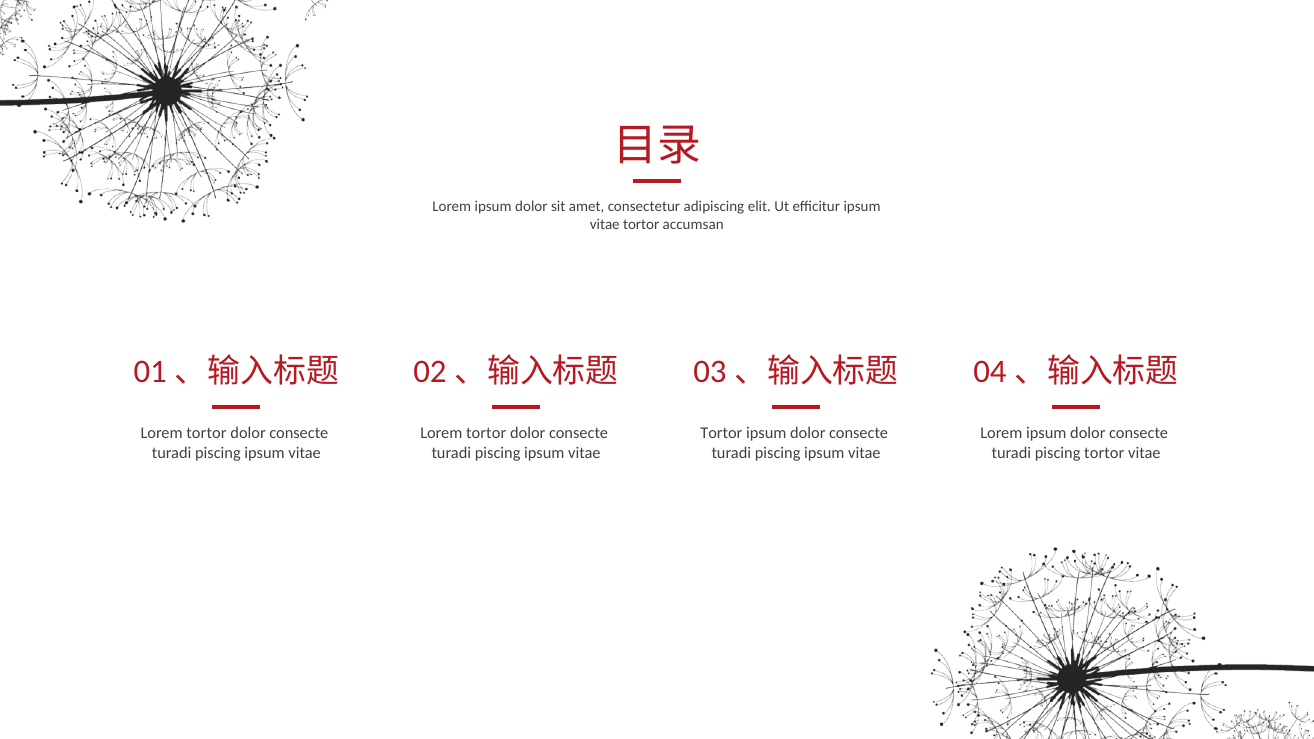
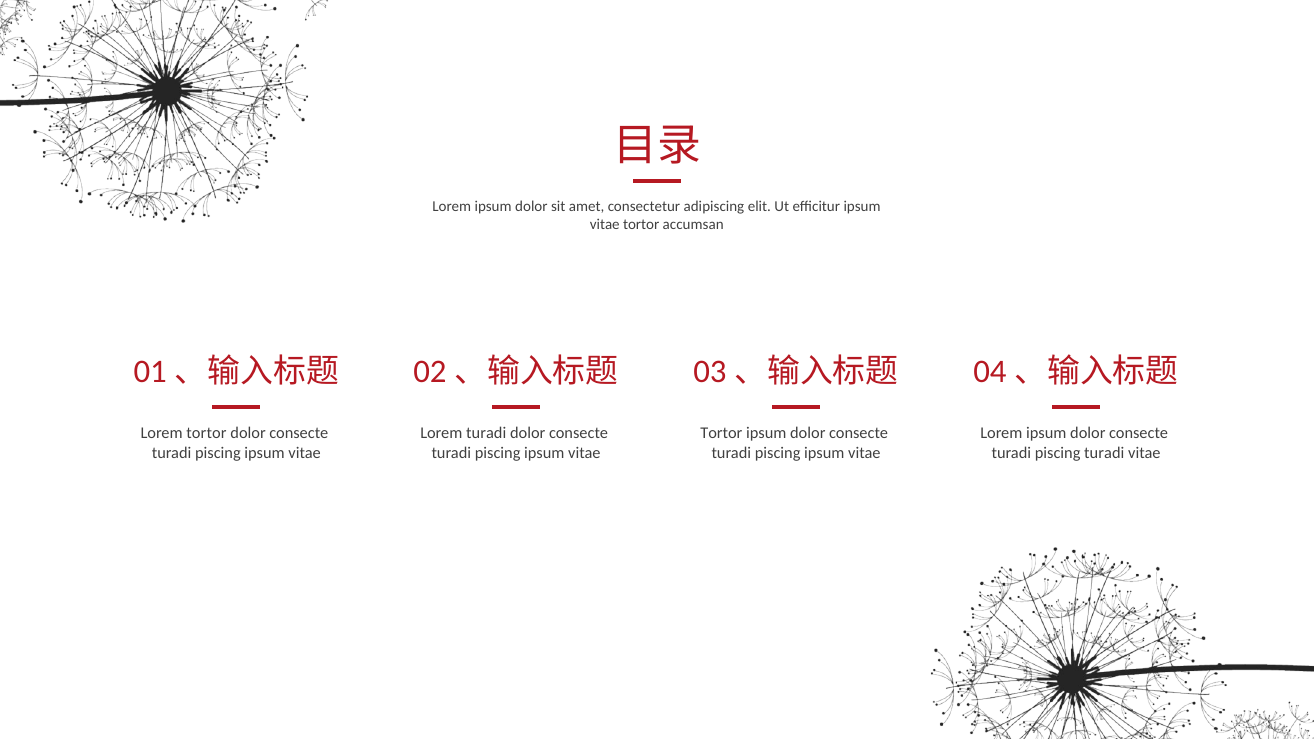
tortor: tortor -> turadi (486, 433)
piscing tortor: tortor -> turadi (1104, 453)
